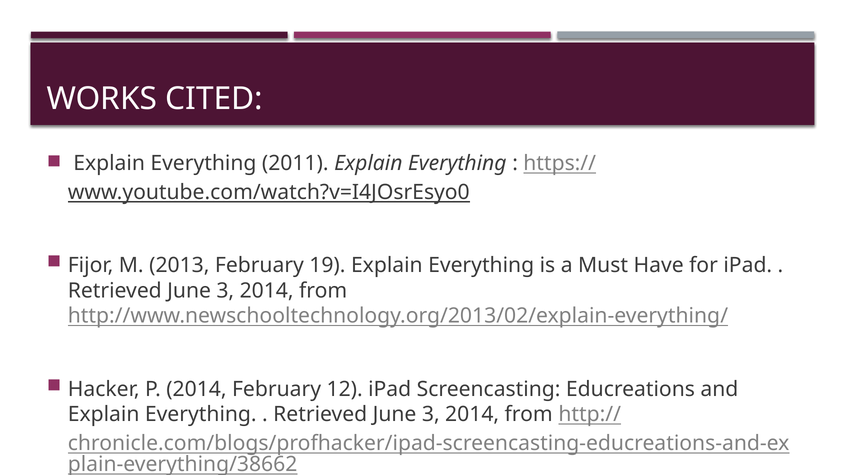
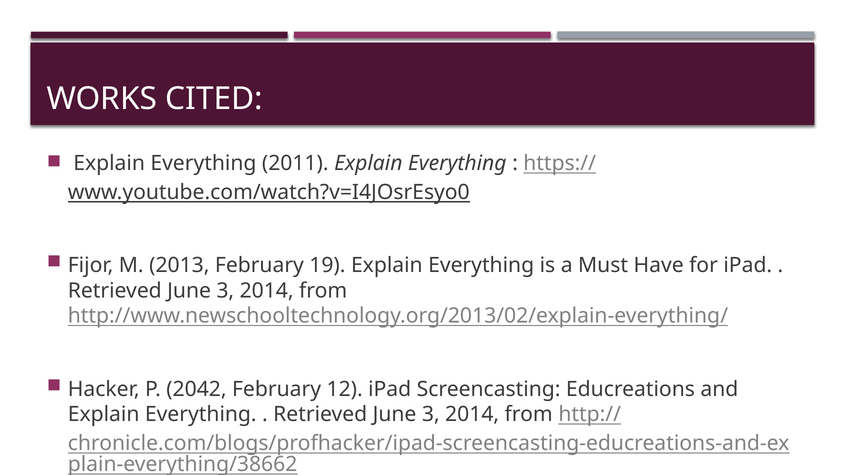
P 2014: 2014 -> 2042 (196, 389)
